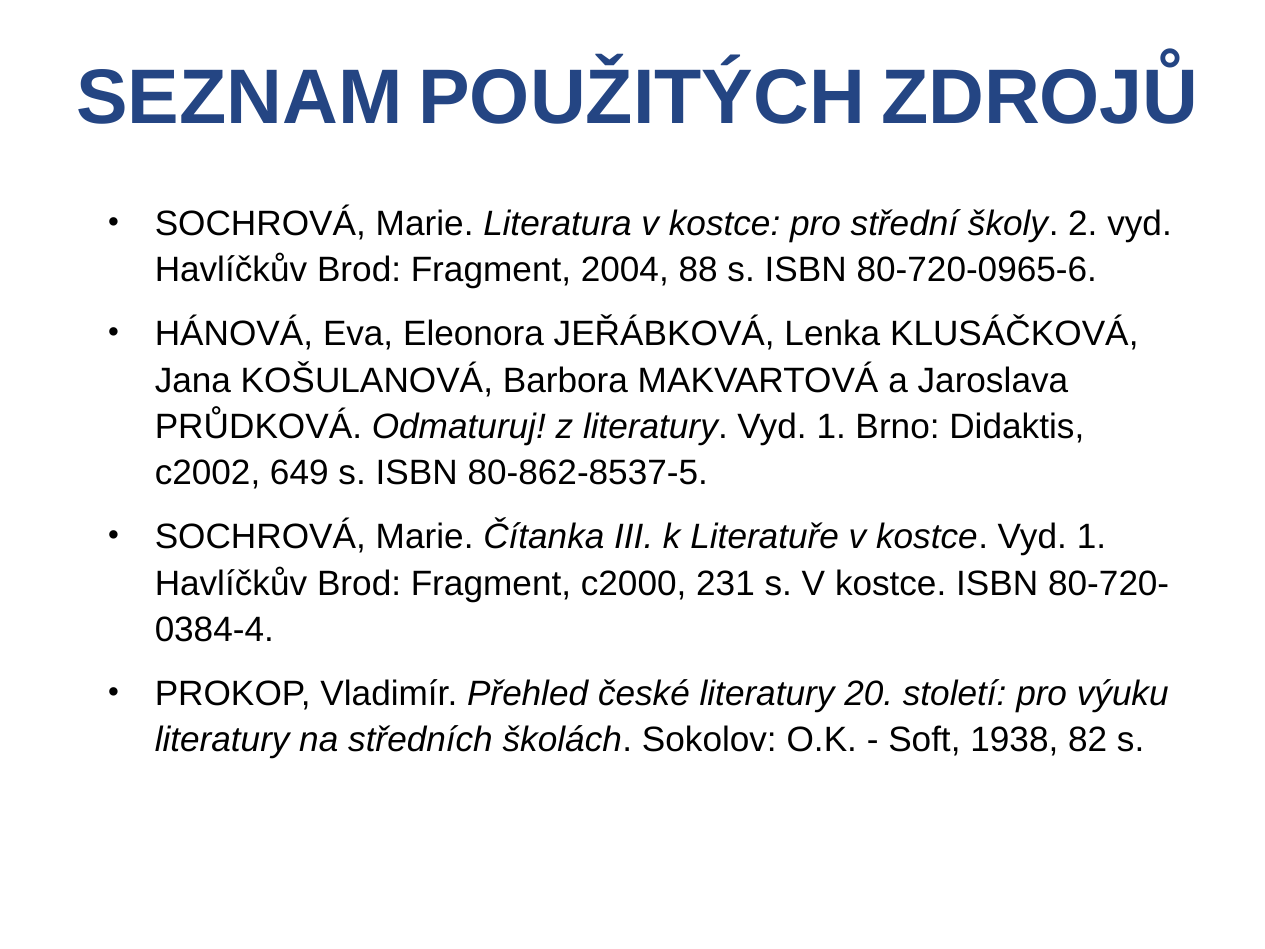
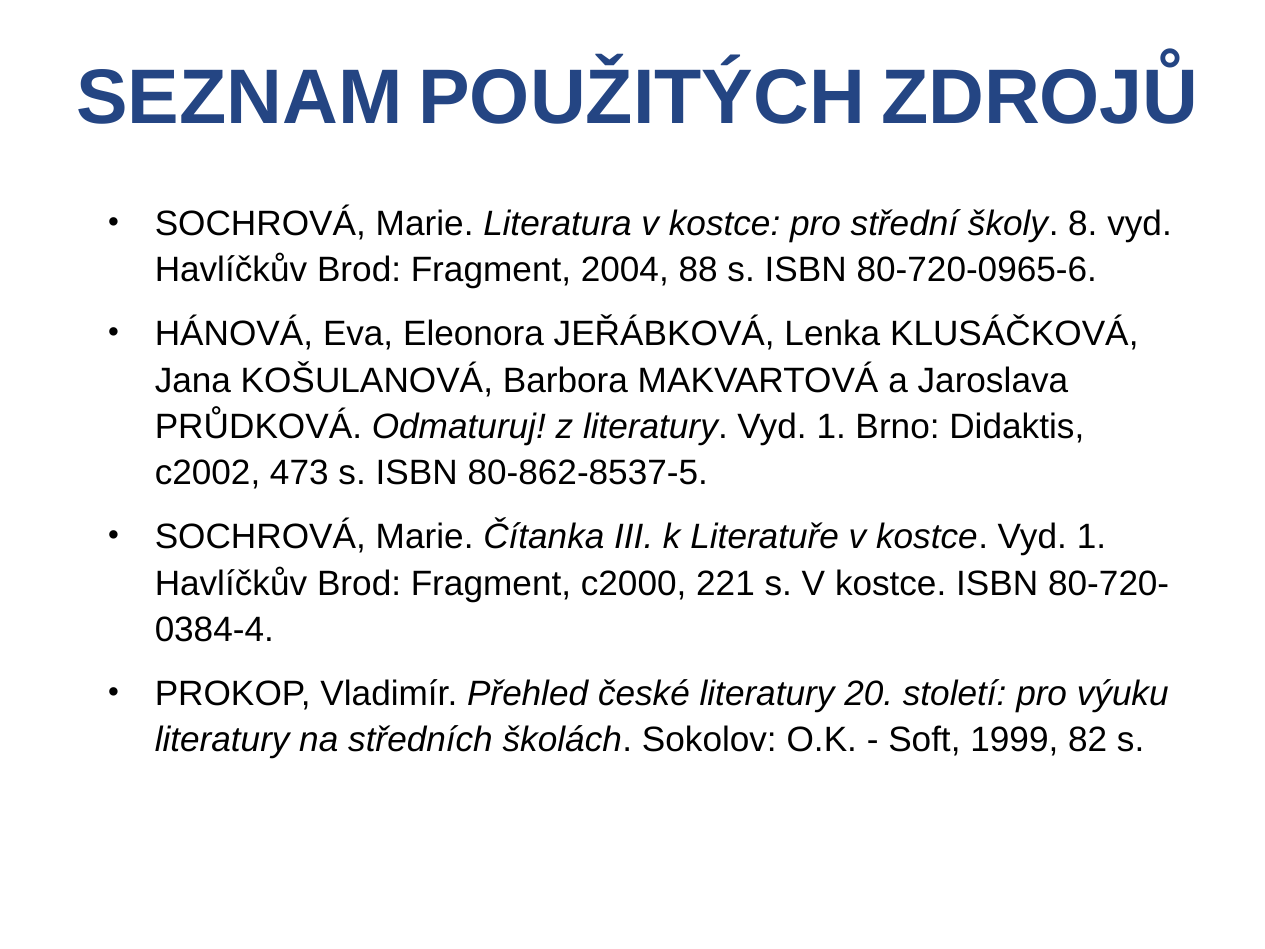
2: 2 -> 8 (1083, 224)
649: 649 -> 473 (299, 473)
231: 231 -> 221 (726, 583)
1938: 1938 -> 1999 (1014, 740)
